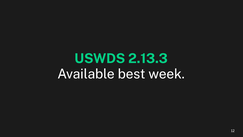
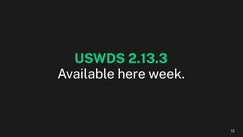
best: best -> here (132, 74)
